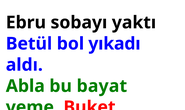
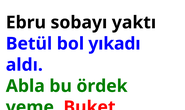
bayat: bayat -> ördek (102, 86)
